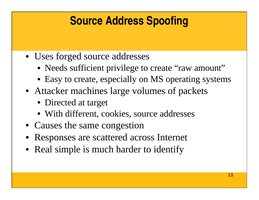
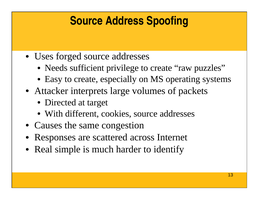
amount: amount -> puzzles (210, 68)
machines: machines -> interprets (89, 91)
